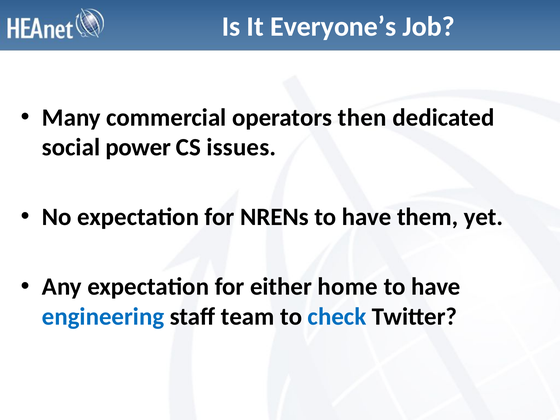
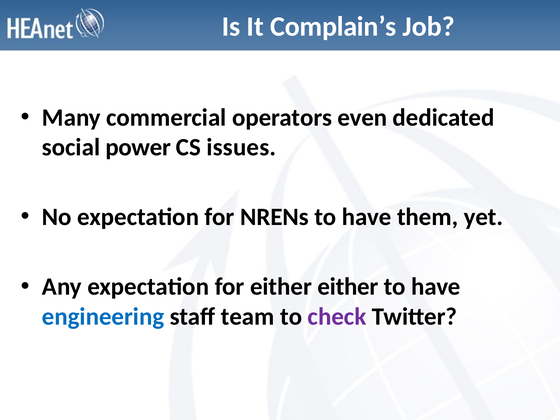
Everyone’s: Everyone’s -> Complain’s (333, 26)
then: then -> even (362, 117)
either home: home -> either (348, 287)
check colour: blue -> purple (337, 317)
